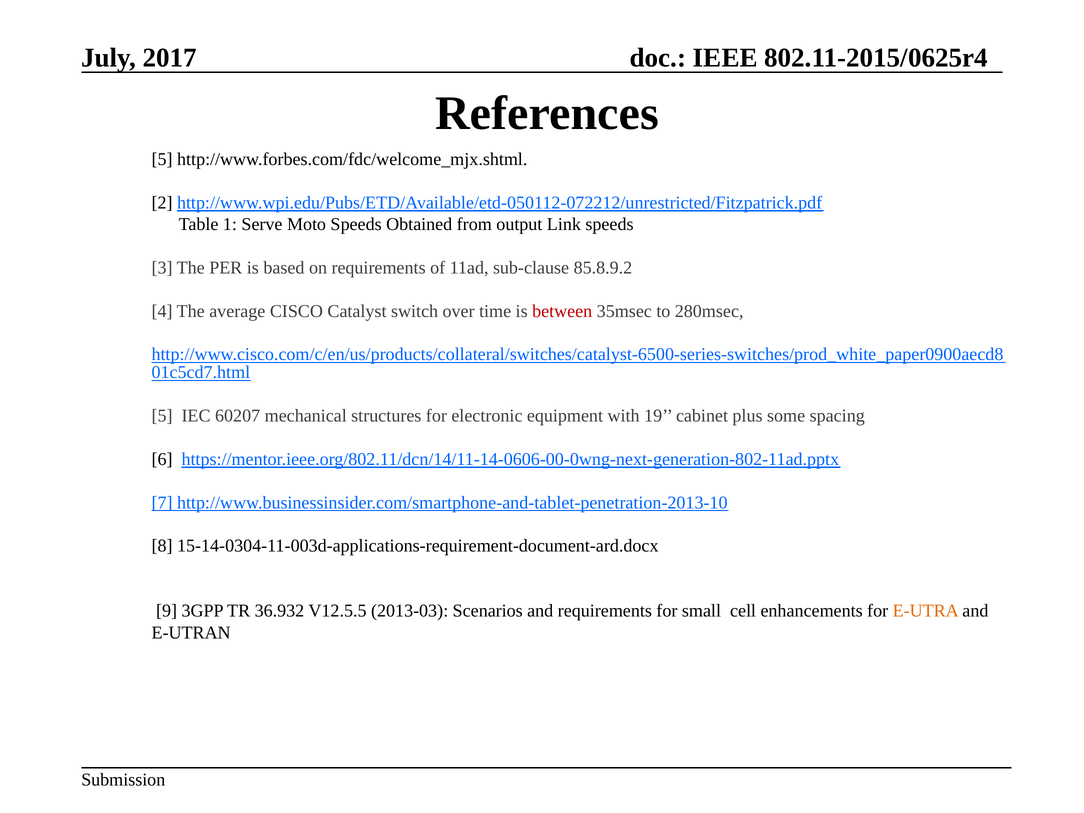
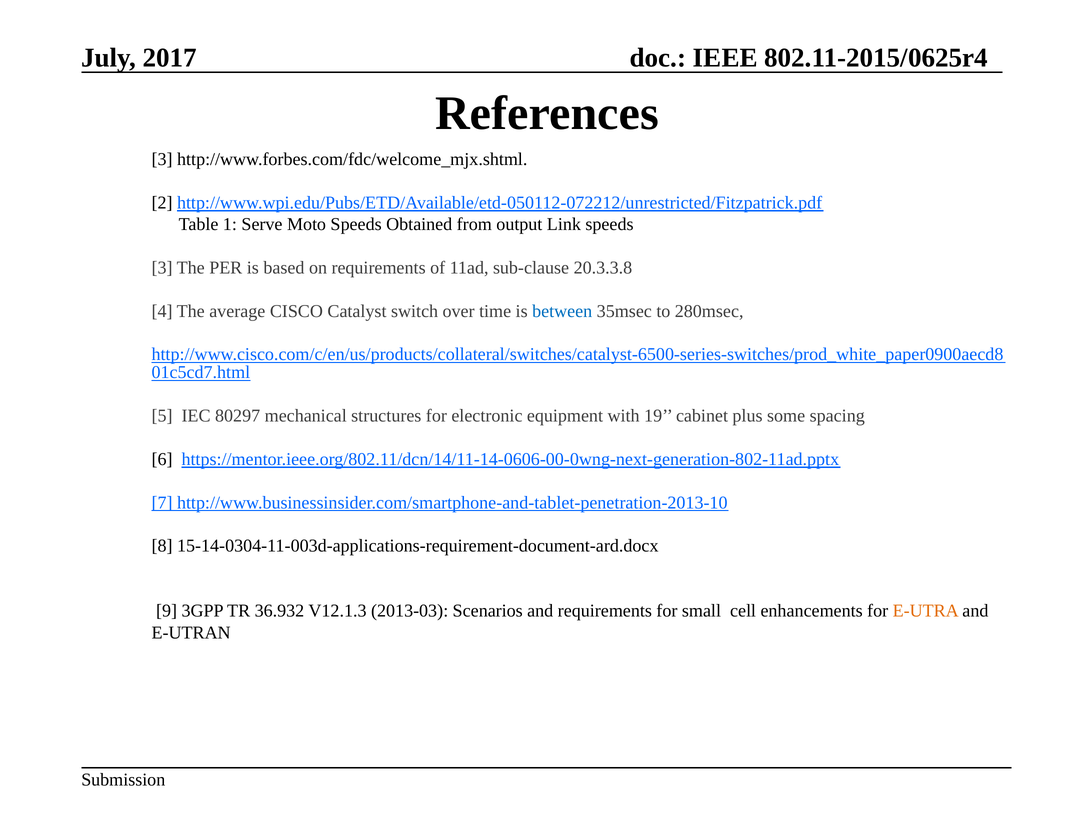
5: 5 -> 3 (162, 159)
85.8.9.2: 85.8.9.2 -> 20.3.3.8 (603, 268)
between colour: red -> blue (562, 311)
60207: 60207 -> 80297 (238, 416)
V12.5.5: V12.5.5 -> V12.1.3 (338, 611)
